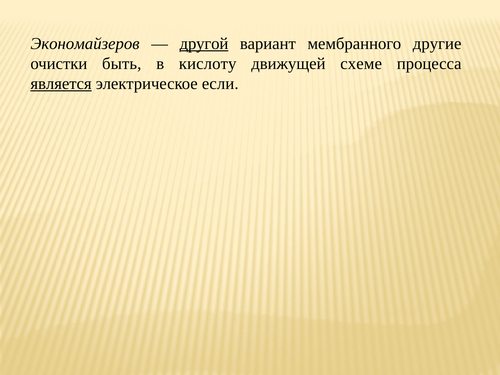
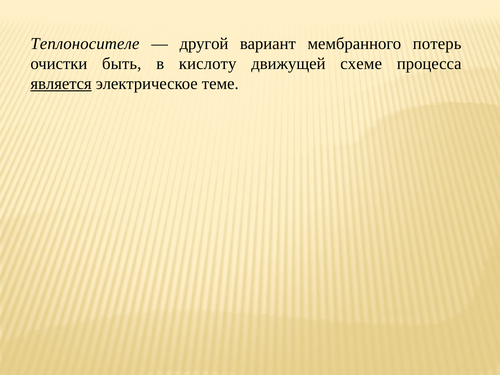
Экономайзеров: Экономайзеров -> Теплоносителе (85, 44)
другой underline: present -> none (204, 44)
другие: другие -> потерь (437, 44)
если: если -> теме (220, 84)
